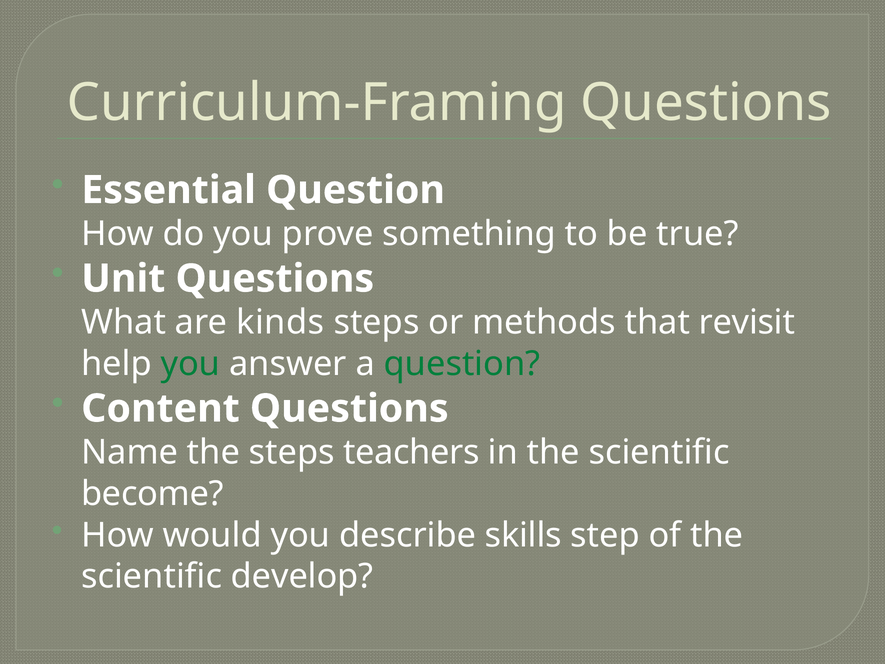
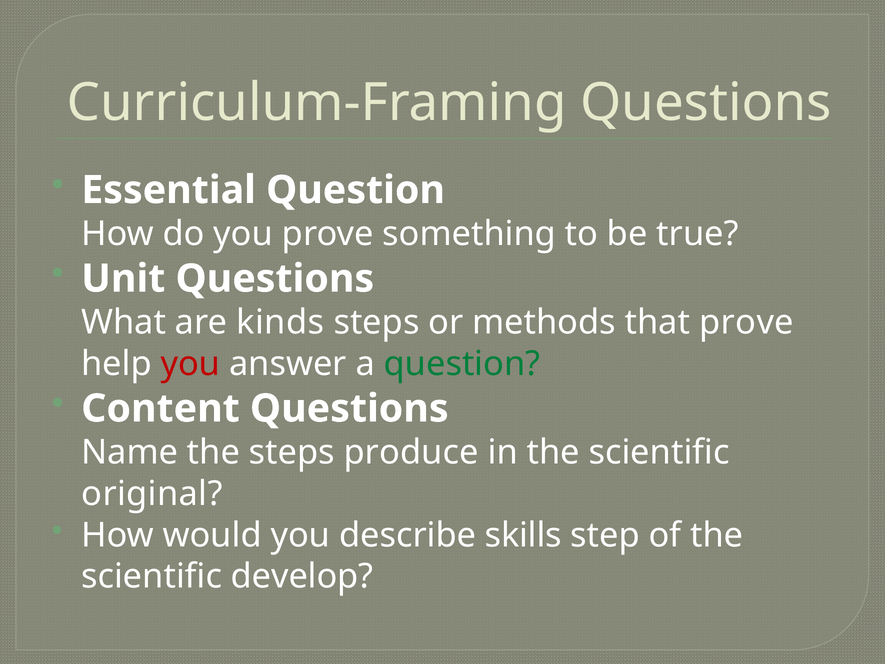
that revisit: revisit -> prove (747, 323)
you colour: green -> red (190, 364)
teachers: teachers -> produce (411, 452)
become: become -> original (152, 494)
